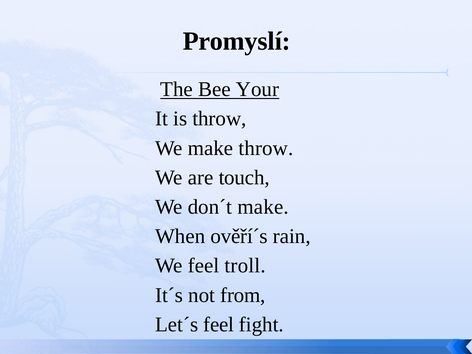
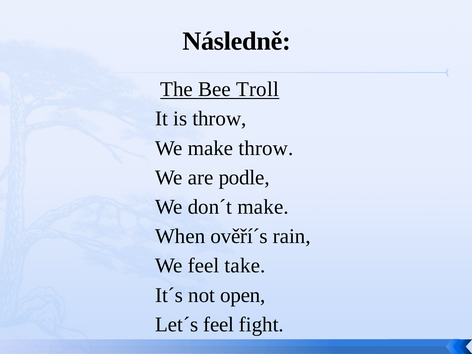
Promyslí: Promyslí -> Následně (237, 41)
Your: Your -> Troll (257, 89)
touch: touch -> podle (244, 178)
troll: troll -> take (245, 266)
from: from -> open (243, 295)
